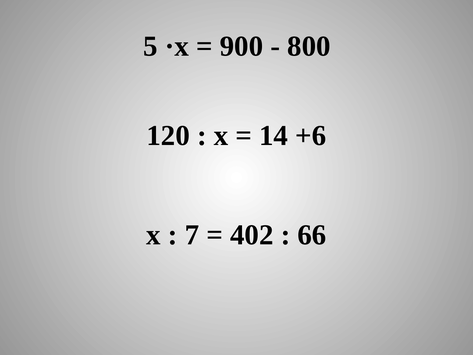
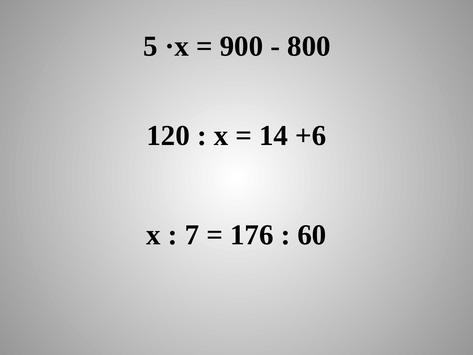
402: 402 -> 176 (252, 235)
66: 66 -> 60 (312, 235)
